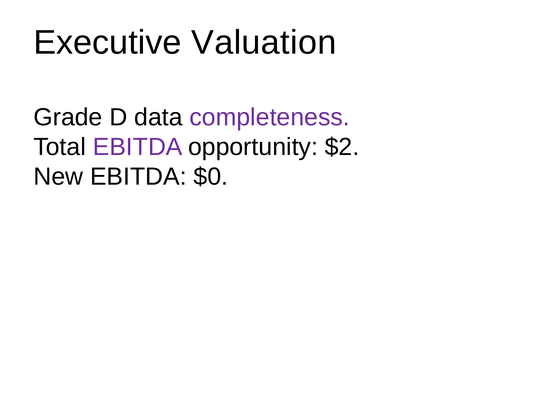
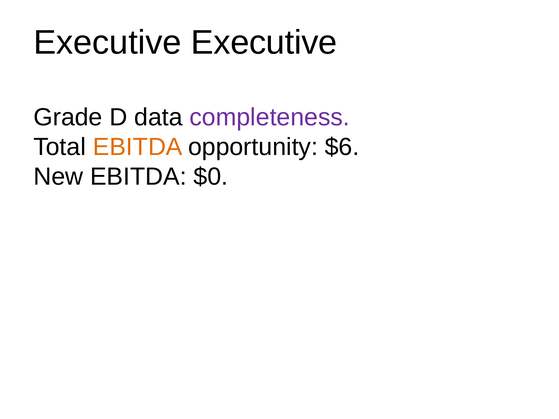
Executive Valuation: Valuation -> Executive (264, 42)
EBITDA colour: purple -> orange (138, 147)
$2: $2 -> $6 (342, 147)
